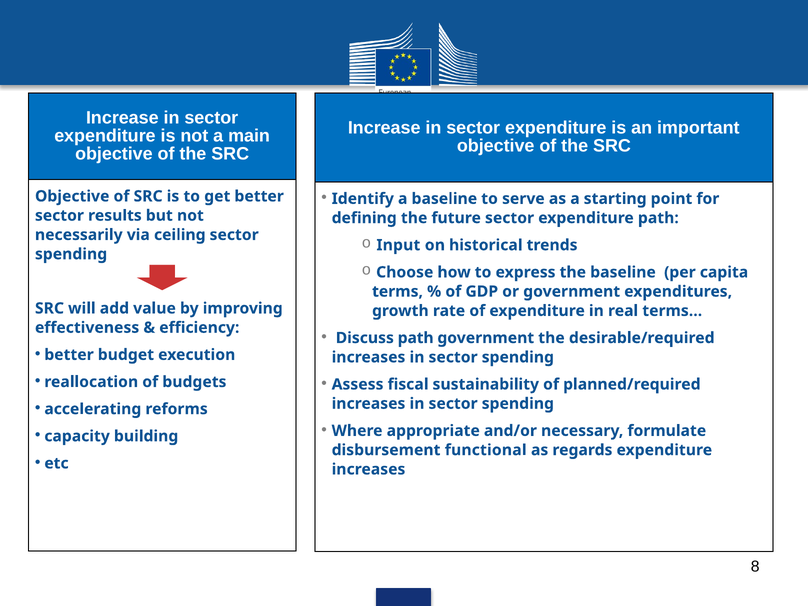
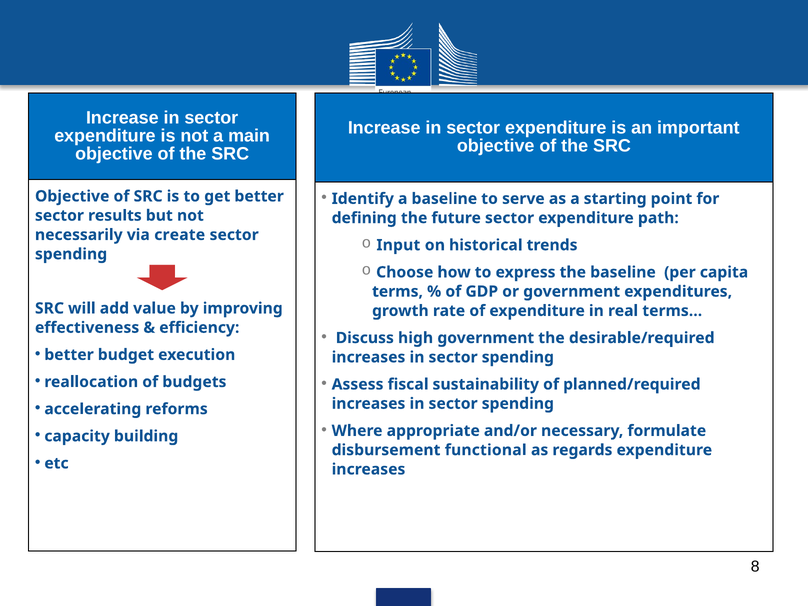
ceiling: ceiling -> create (180, 235)
Discuss path: path -> high (416, 338)
